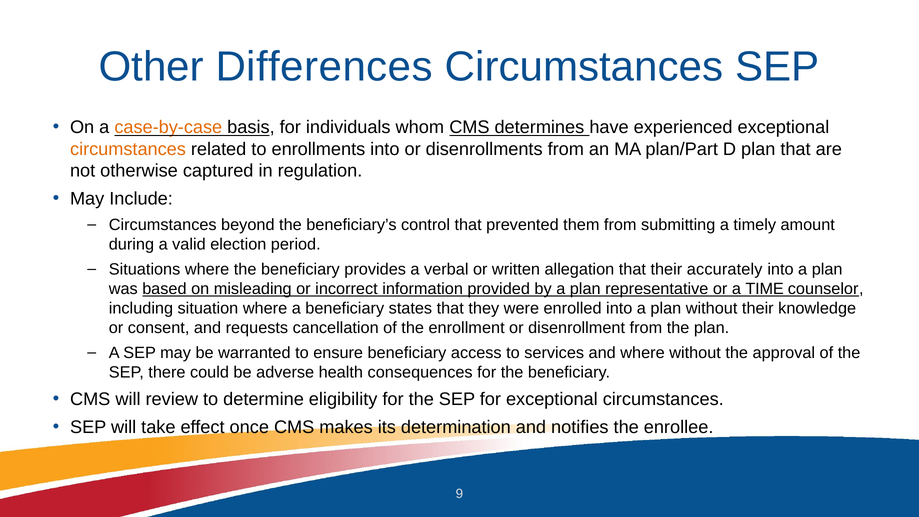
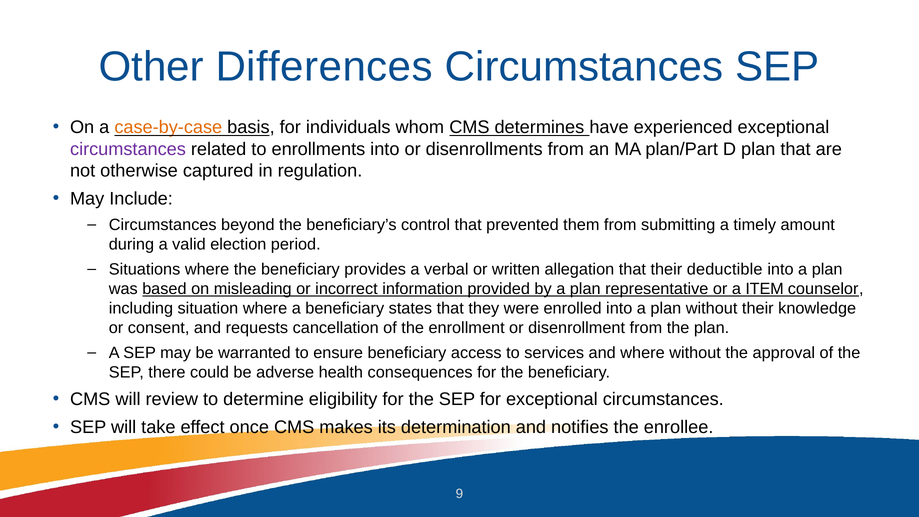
circumstances colour: orange -> purple (128, 149)
accurately: accurately -> deductible (725, 269)
TIME: TIME -> ITEM (765, 289)
